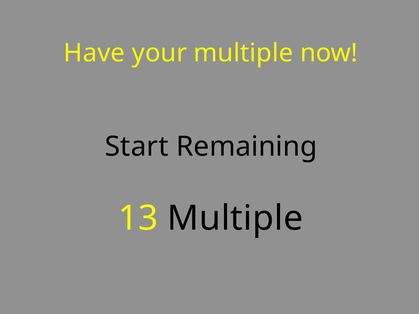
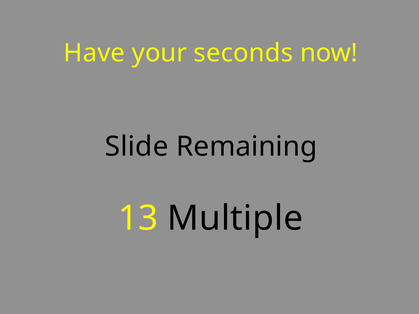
your multiple: multiple -> seconds (243, 53)
Start: Start -> Slide (137, 147)
